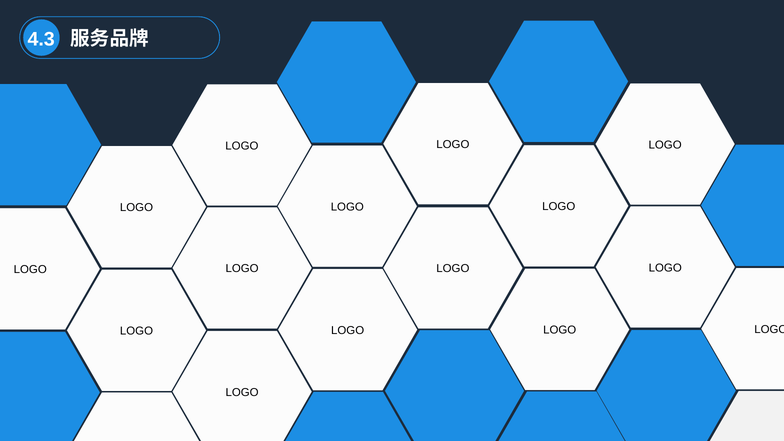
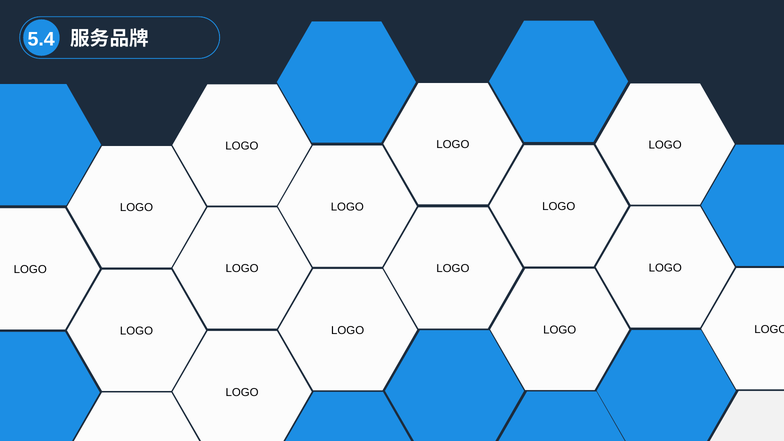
4.3: 4.3 -> 5.4 (41, 39)
